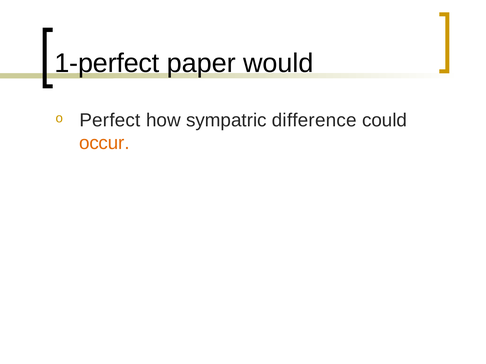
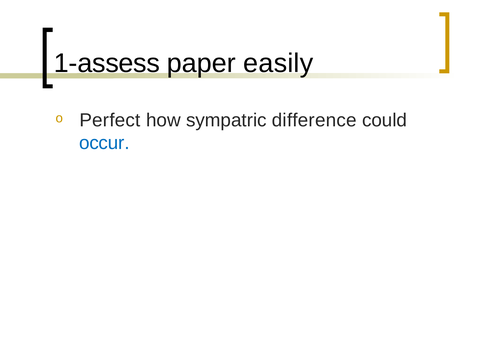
1-perfect: 1-perfect -> 1-assess (107, 63)
would: would -> easily (278, 63)
occur colour: orange -> blue (104, 143)
